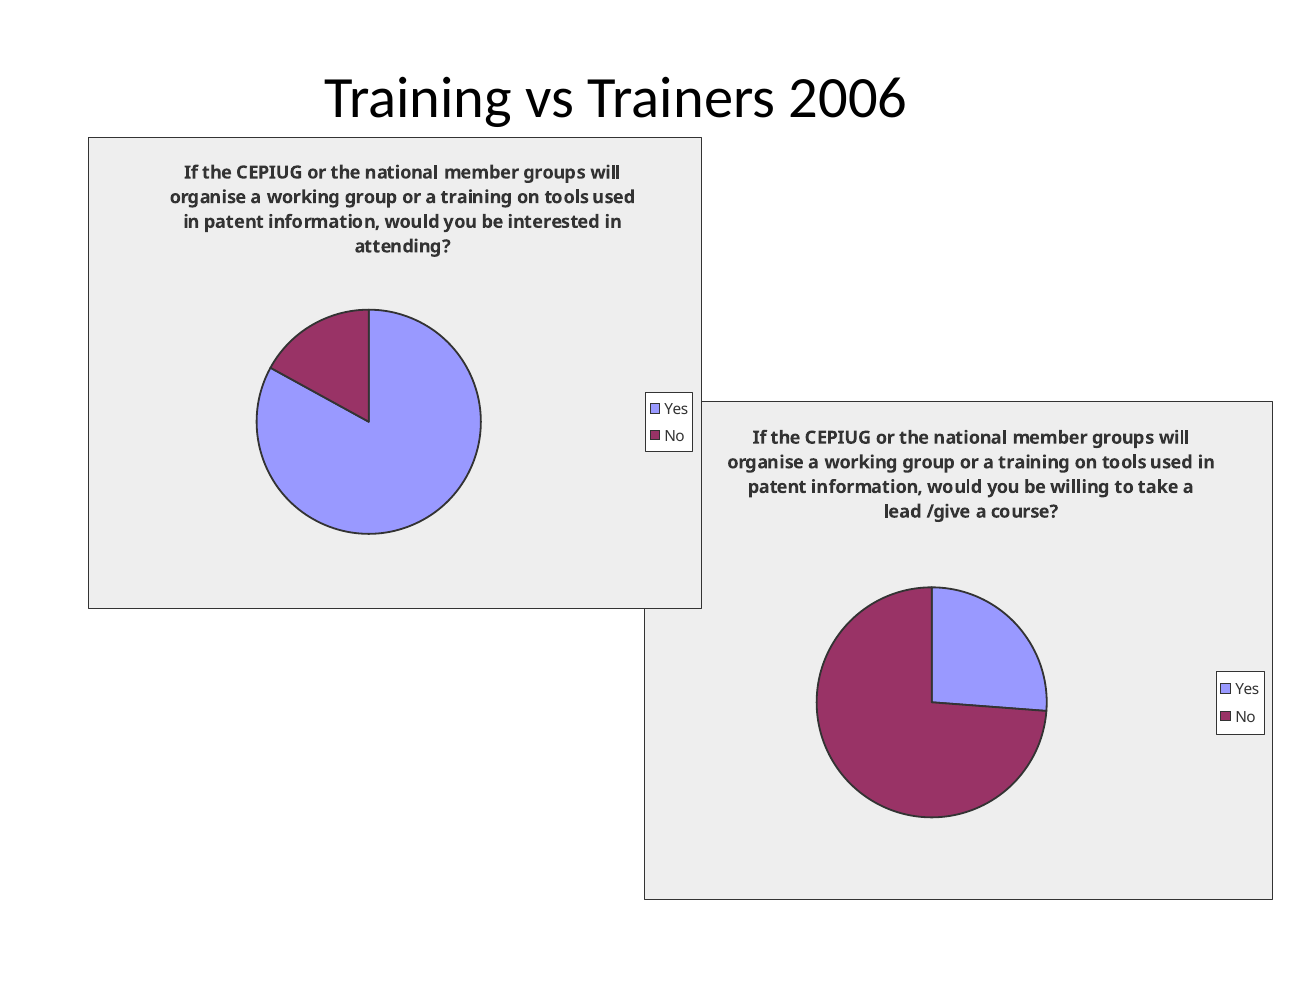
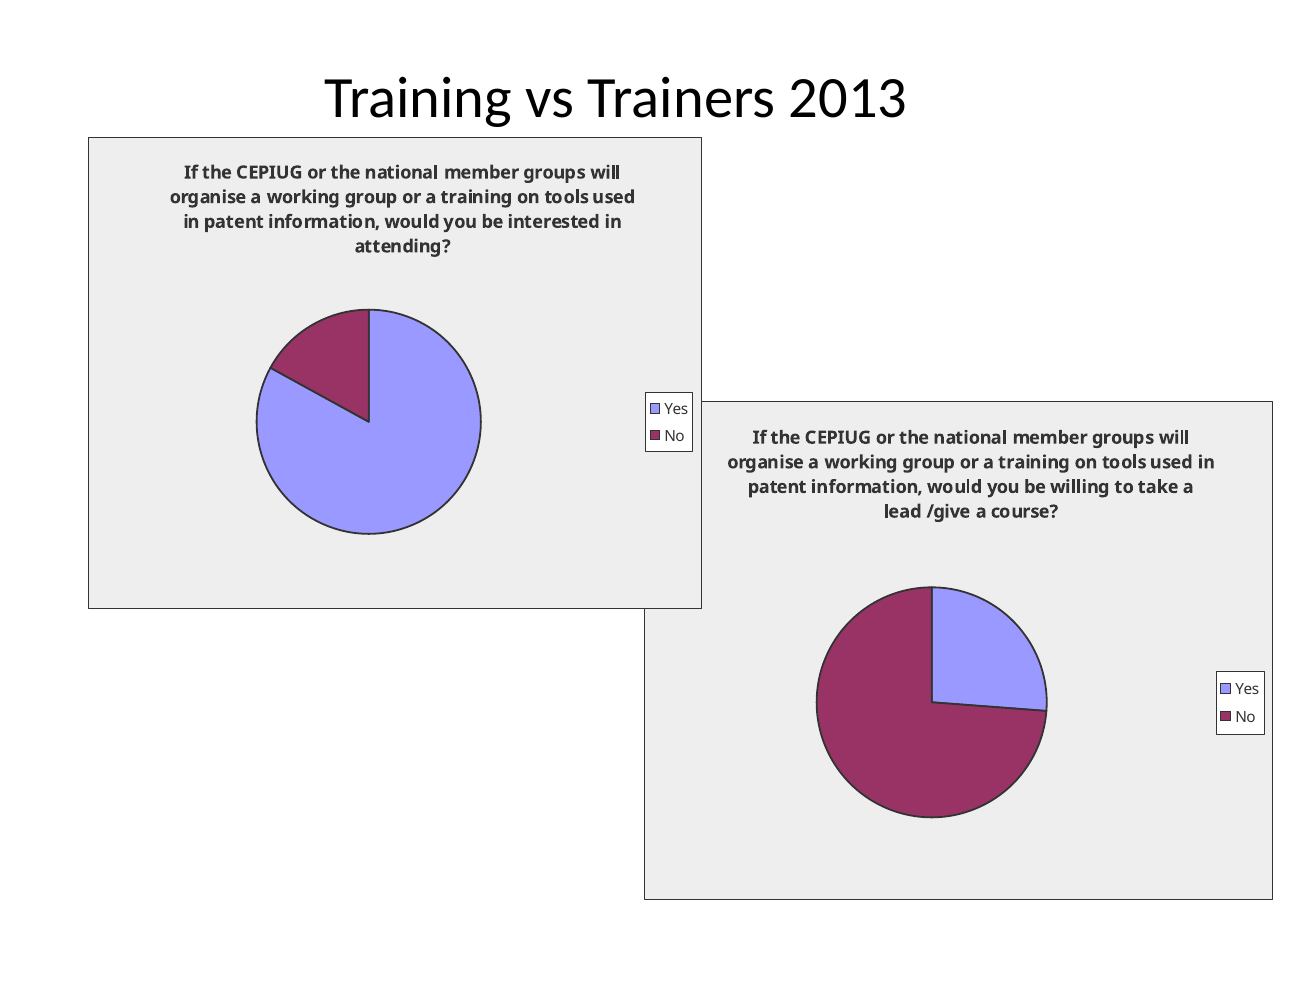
2006: 2006 -> 2013 (848, 99)
